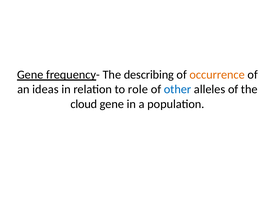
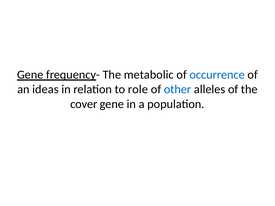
describing: describing -> metabolic (149, 75)
occurrence colour: orange -> blue (217, 75)
cloud: cloud -> cover (84, 104)
